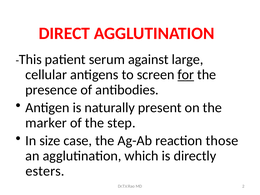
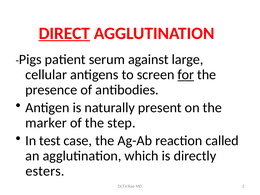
DIRECT underline: none -> present (64, 33)
This: This -> Pigs (30, 59)
size: size -> test (50, 141)
those: those -> called (222, 141)
